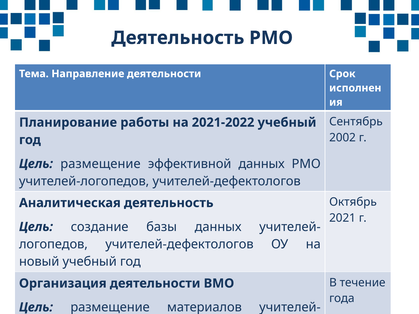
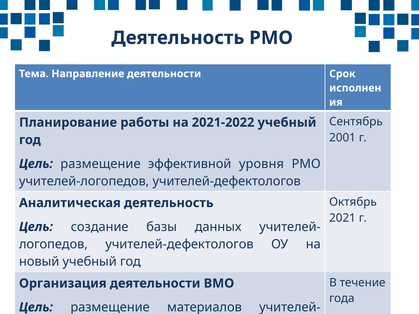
2002: 2002 -> 2001 (343, 138)
эффективной данных: данных -> уровня (261, 164)
